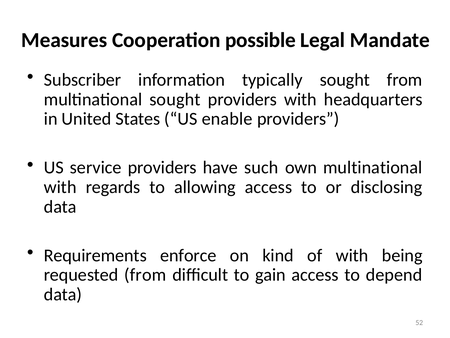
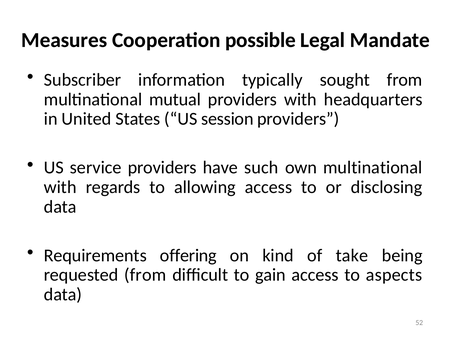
multinational sought: sought -> mutual (175, 99)
enable: enable -> session (227, 119)
enforce: enforce -> offering (188, 255)
of with: with -> take (352, 255)
depend: depend -> aspects (394, 275)
